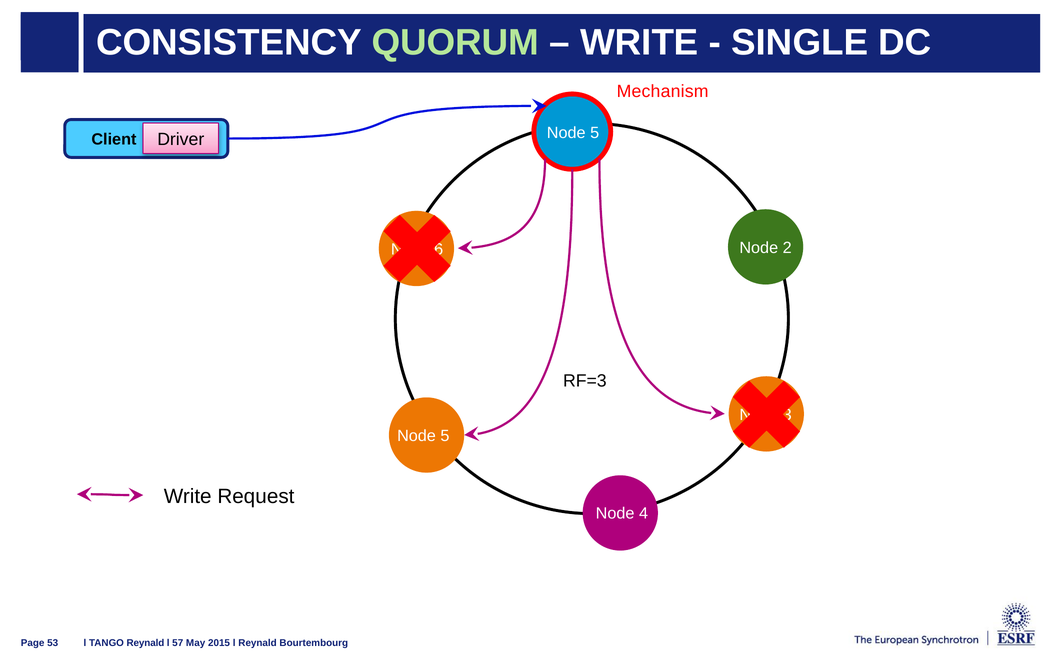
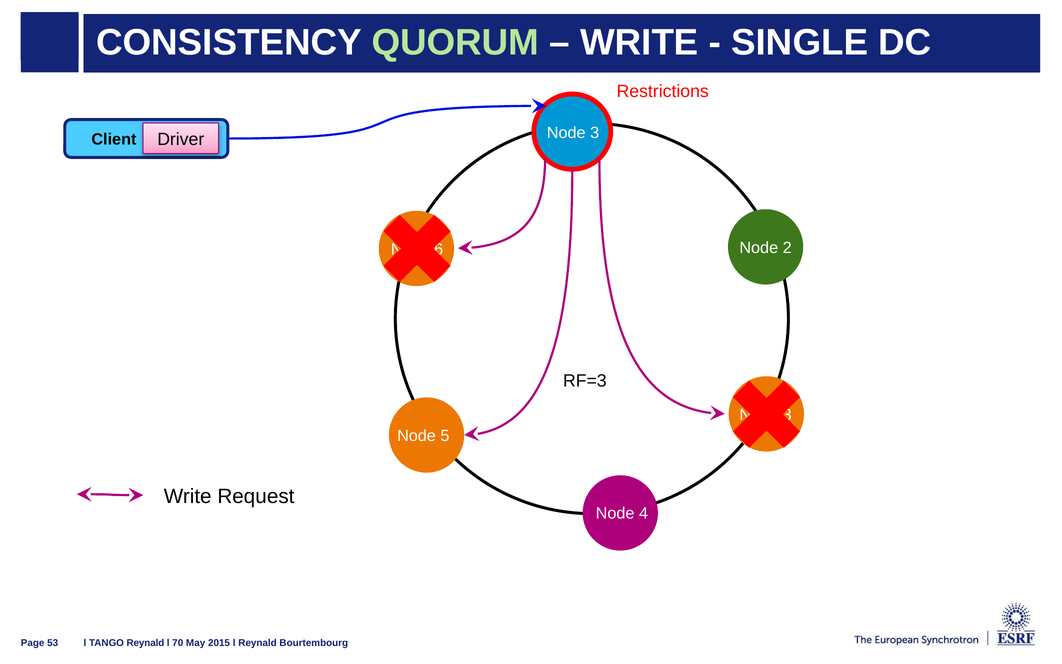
Mechanism: Mechanism -> Restrictions (663, 92)
5: 5 -> 3 (595, 133)
57: 57 -> 70 (178, 643)
